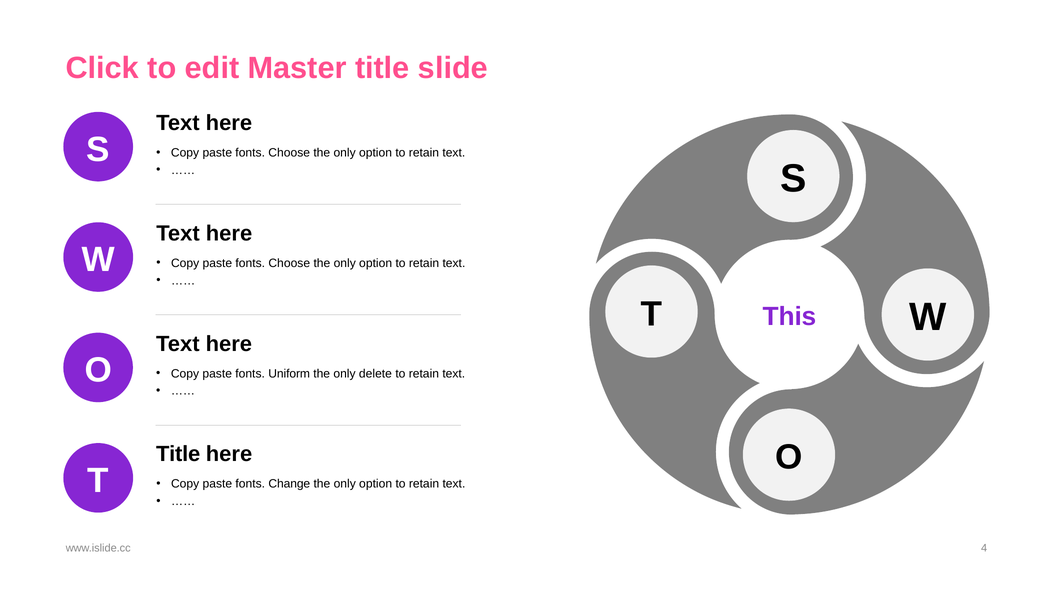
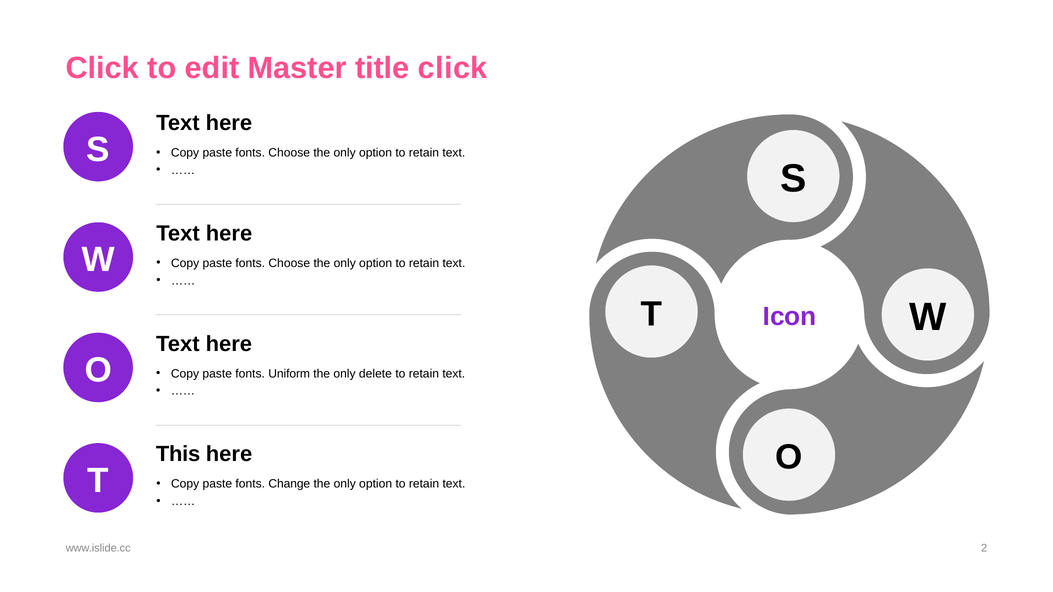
title slide: slide -> click (453, 68)
This: This -> Icon (790, 317)
Title: Title -> This (178, 454)
4: 4 -> 2 (984, 549)
